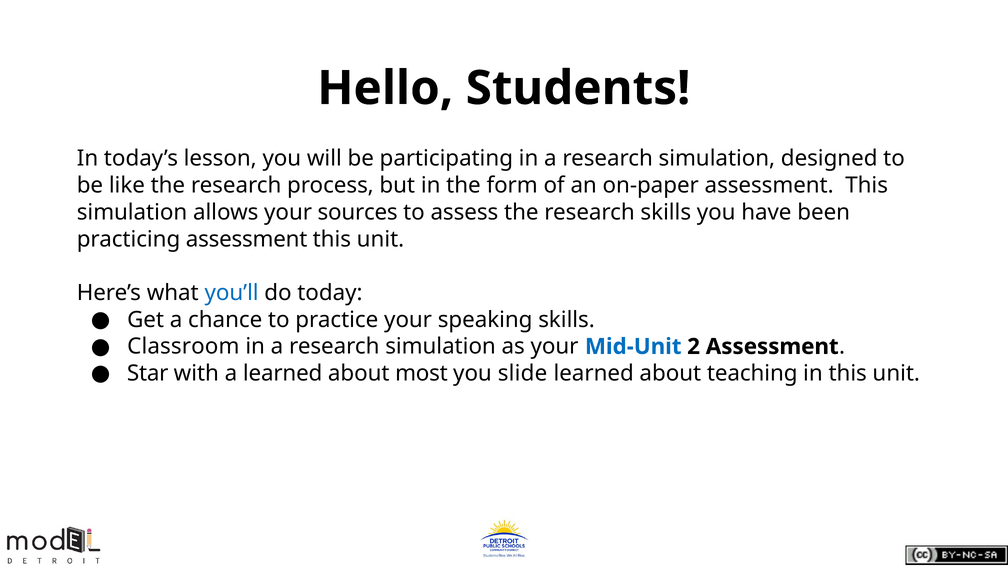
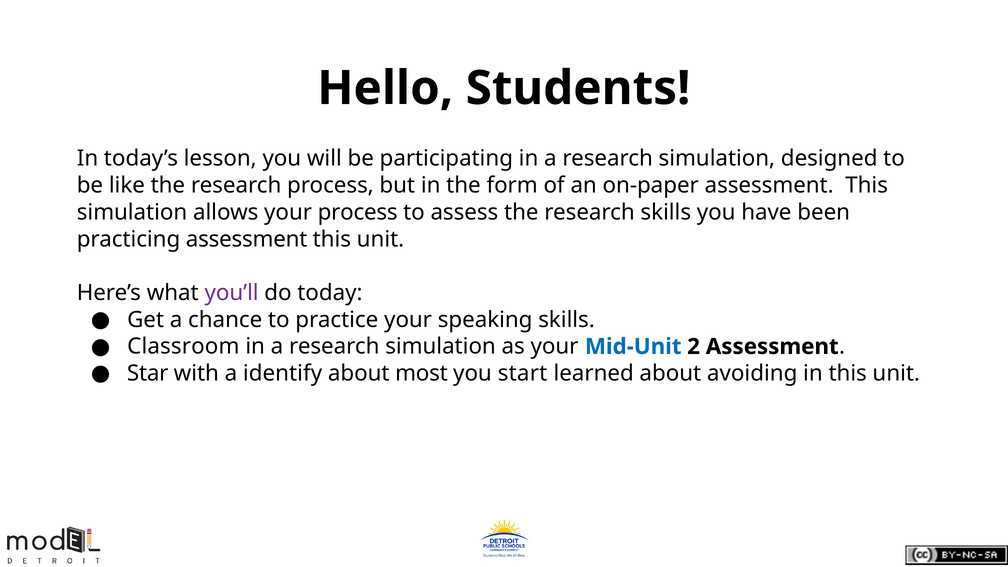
your sources: sources -> process (358, 212)
you’ll colour: blue -> purple (232, 293)
a learned: learned -> identify (283, 373)
slide: slide -> start (523, 373)
teaching: teaching -> avoiding (752, 373)
